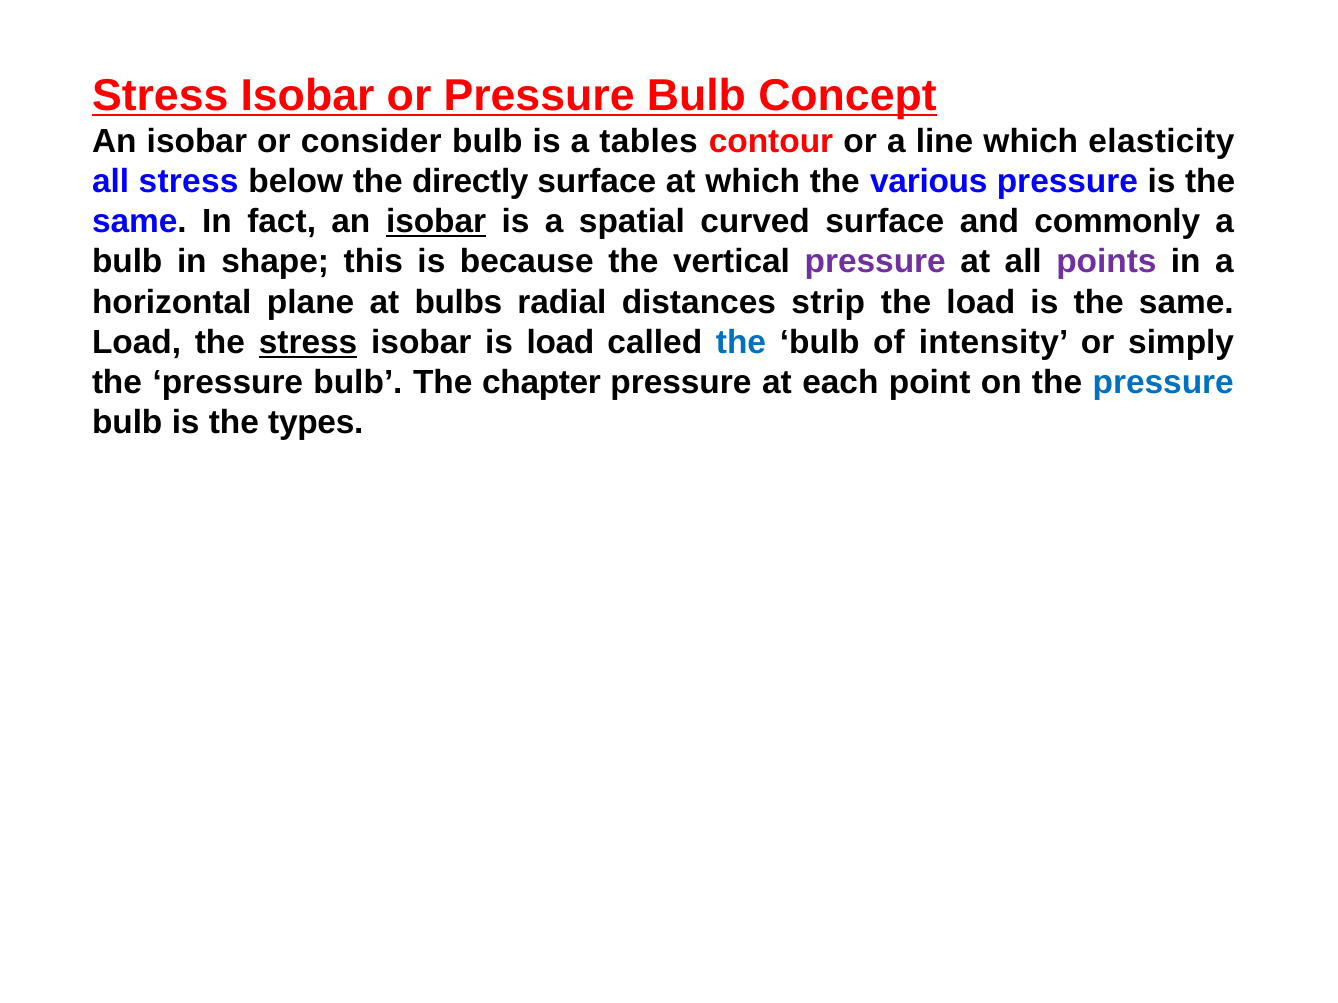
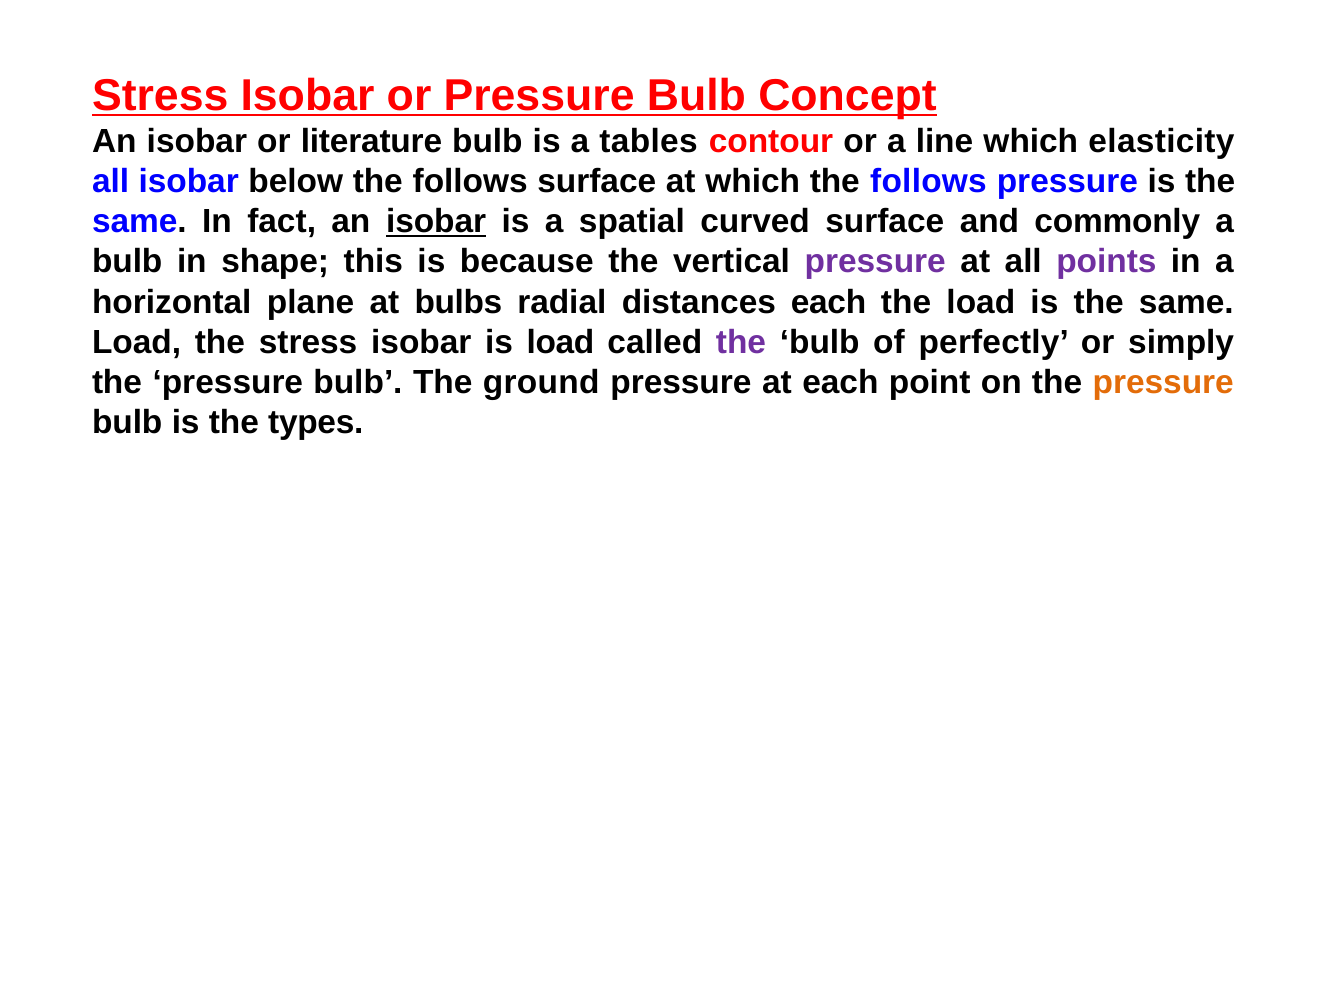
consider: consider -> literature (371, 142)
all stress: stress -> isobar (189, 182)
below the directly: directly -> follows (470, 182)
which the various: various -> follows (928, 182)
distances strip: strip -> each (829, 302)
stress underline: present -> none (308, 342)
the colour: blue -> purple (741, 342)
intensity: intensity -> perfectly (994, 342)
chapter: chapter -> ground (541, 383)
pressure colour: blue -> orange (1163, 383)
